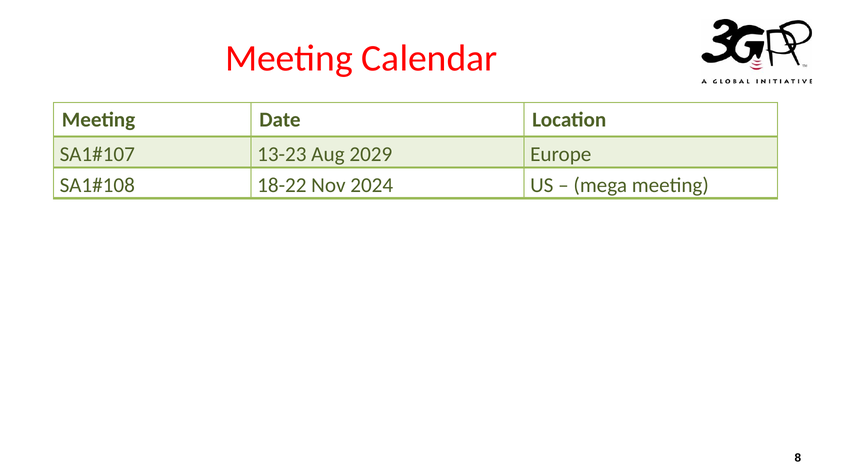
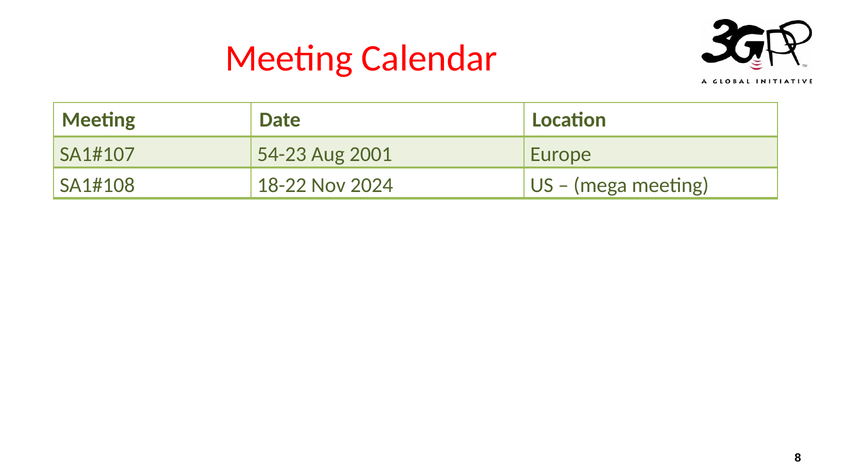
13-23: 13-23 -> 54-23 (282, 154)
2029: 2029 -> 2001 (371, 154)
